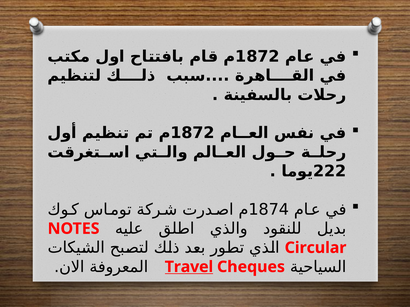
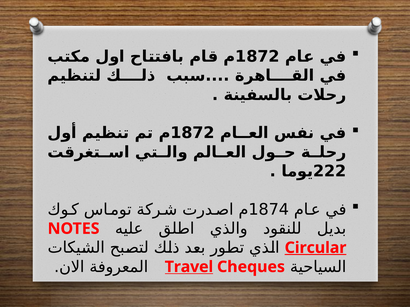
Circular underline: none -> present (316, 248)
